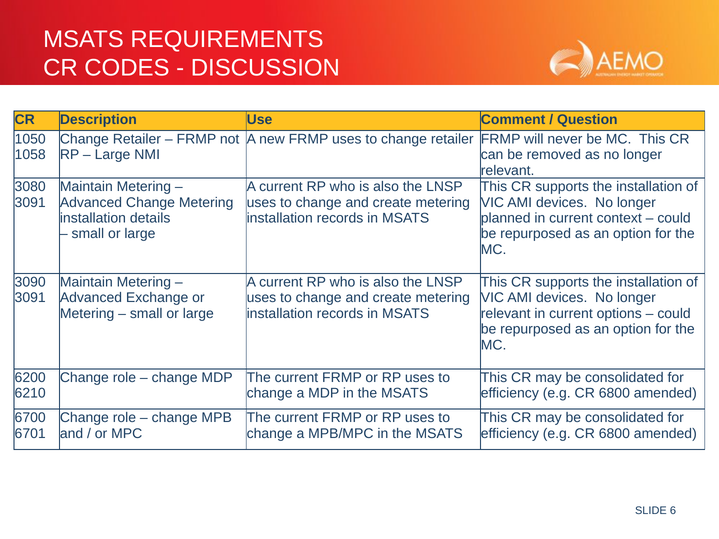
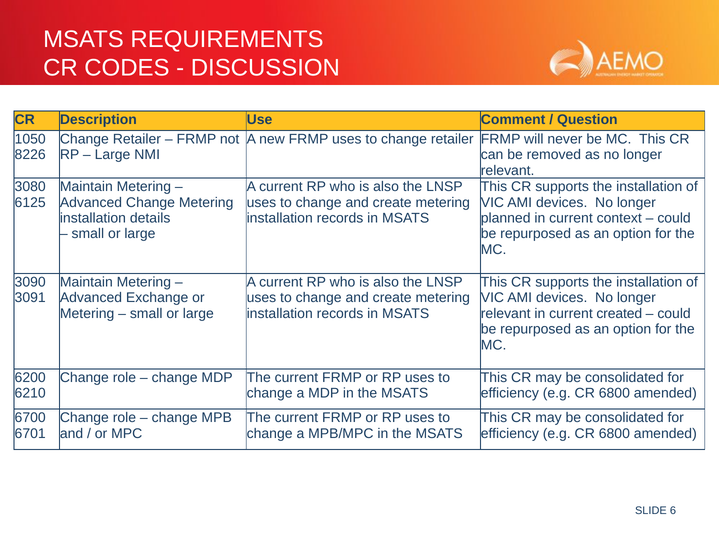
1058: 1058 -> 8226 (30, 155)
3091: 3091 -> 6125 (30, 203)
options: options -> created (619, 314)
